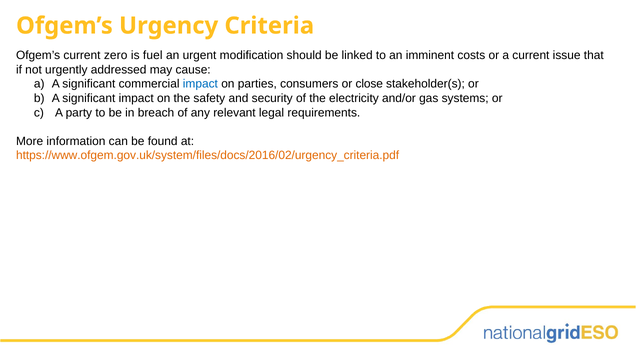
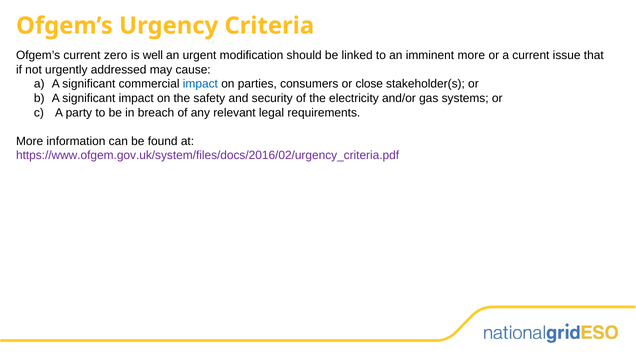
fuel: fuel -> well (153, 55)
imminent costs: costs -> more (471, 55)
https://www.ofgem.gov.uk/system/files/docs/2016/02/urgency_criteria.pdf colour: orange -> purple (208, 155)
